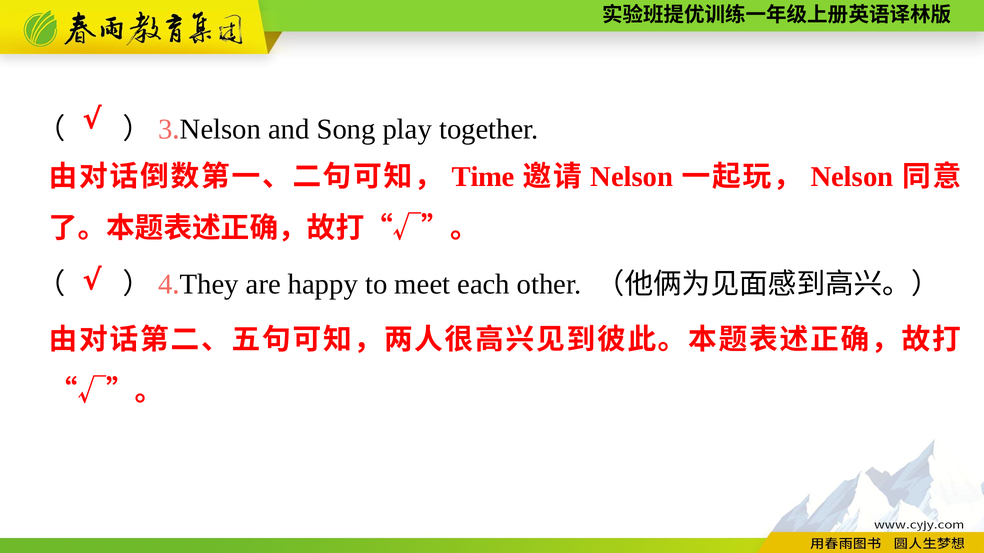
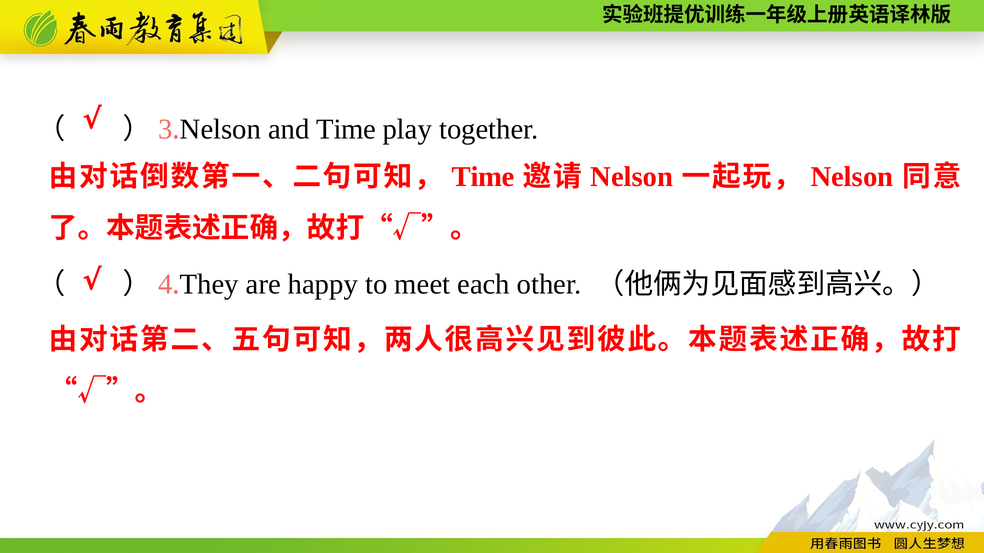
and Song: Song -> Time (346, 129)
